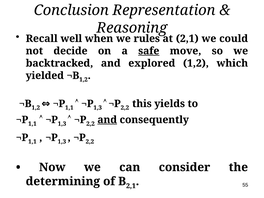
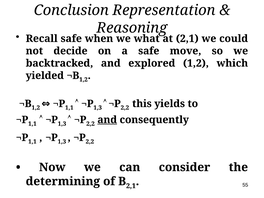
Recall well: well -> safe (71, 39)
rules: rules -> what (147, 39)
safe underline: present -> none (149, 51)
